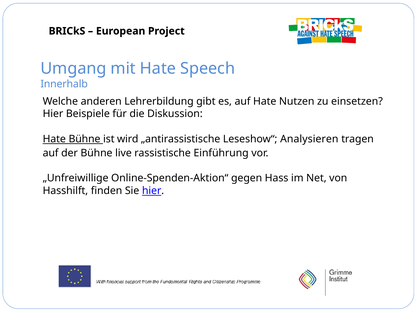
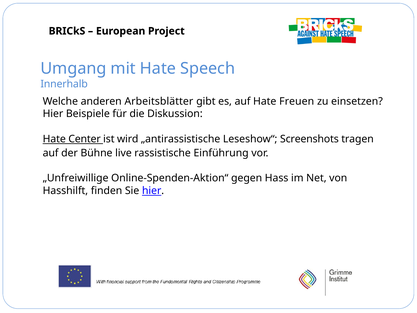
Lehrerbildung: Lehrerbildung -> Arbeitsblätter (159, 101)
Nutzen: Nutzen -> Freuen (297, 101)
Hate Bühne: Bühne -> Center (85, 139)
Analysieren: Analysieren -> Screenshots (309, 139)
